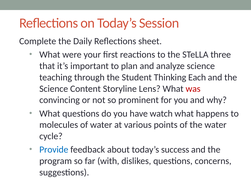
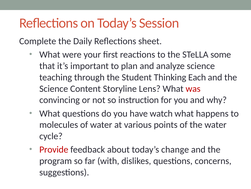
three: three -> some (221, 54)
prominent: prominent -> instruction (139, 100)
Provide colour: blue -> red (54, 149)
success: success -> change (175, 149)
